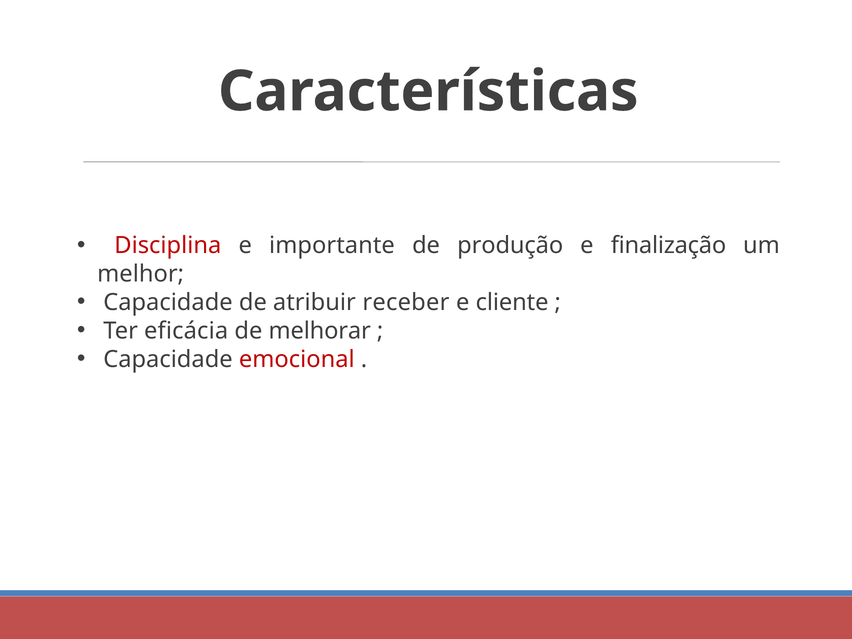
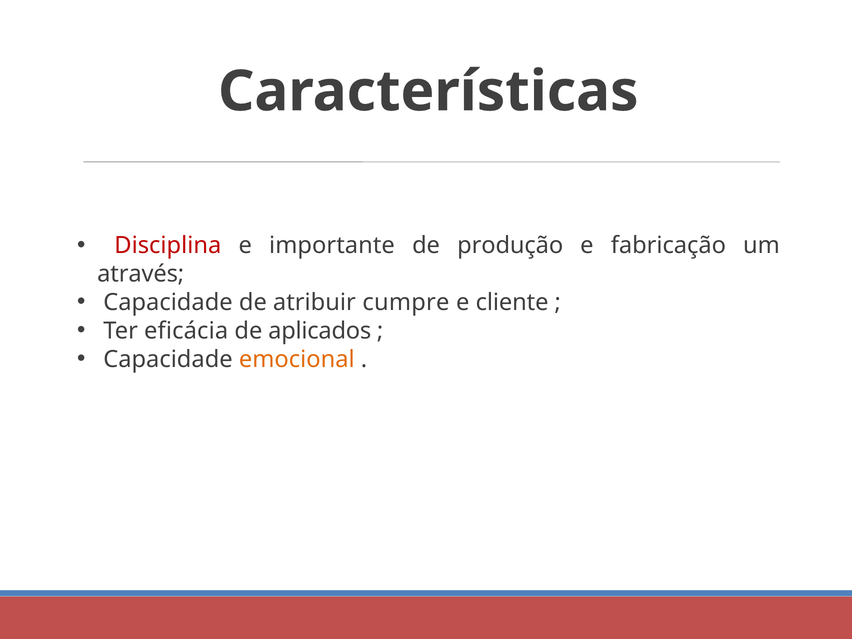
finalização: finalização -> fabricação (668, 246)
melhor: melhor -> através (141, 274)
receber: receber -> cumpre (406, 302)
melhorar: melhorar -> aplicados (320, 331)
emocional colour: red -> orange (297, 359)
